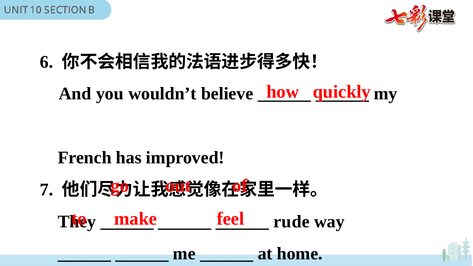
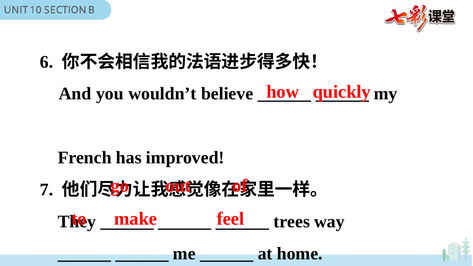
rude: rude -> trees (292, 222)
